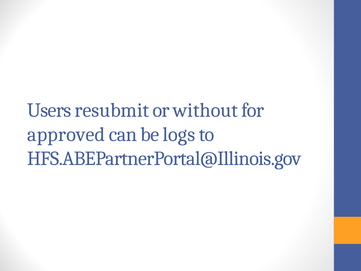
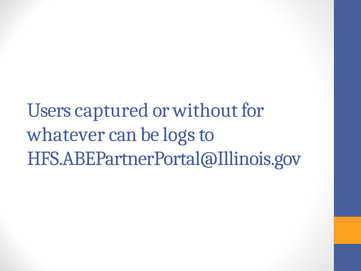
resubmit: resubmit -> captured (112, 110)
approved: approved -> whatever (66, 134)
